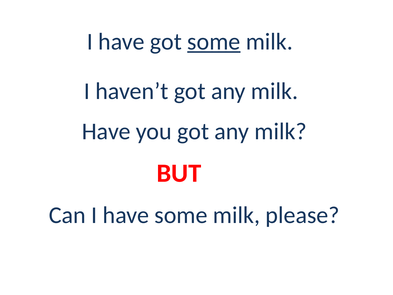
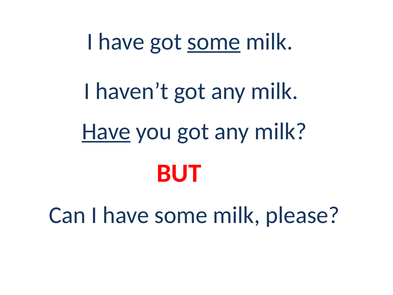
Have underline: none -> present (106, 131)
